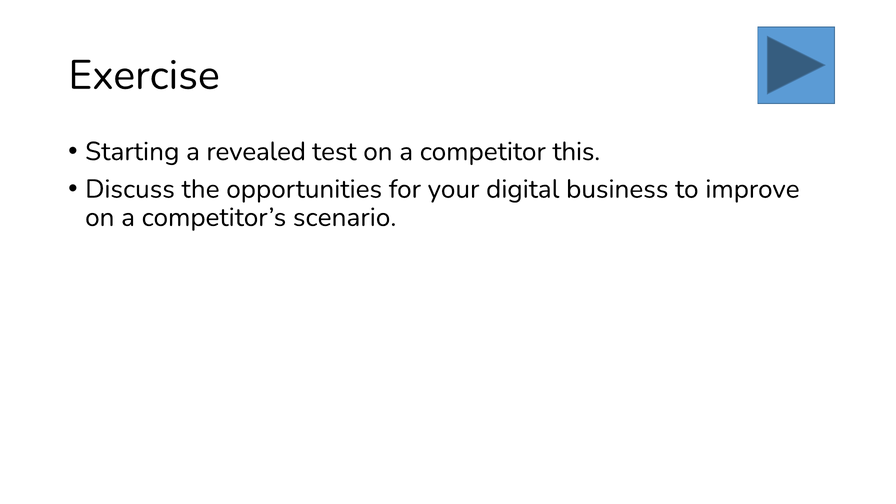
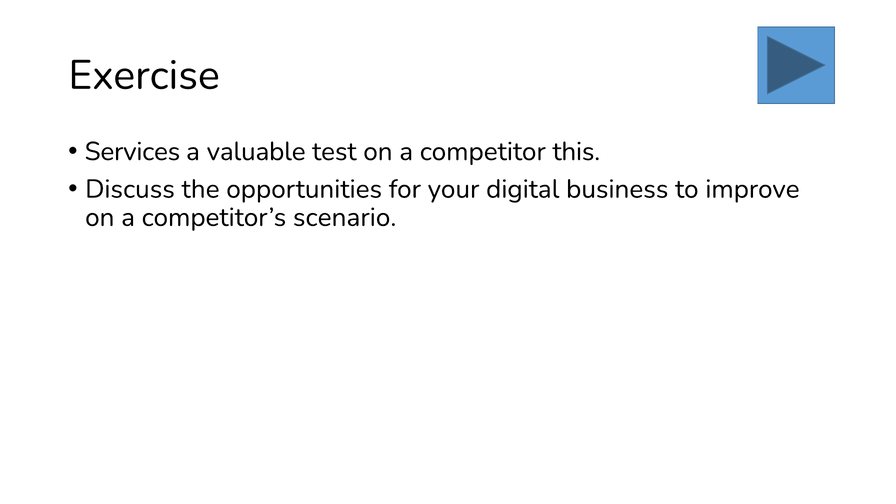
Starting: Starting -> Services (132, 151)
revealed: revealed -> valuable (256, 151)
